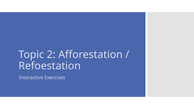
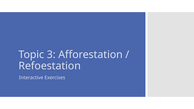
2: 2 -> 3 (51, 55)
